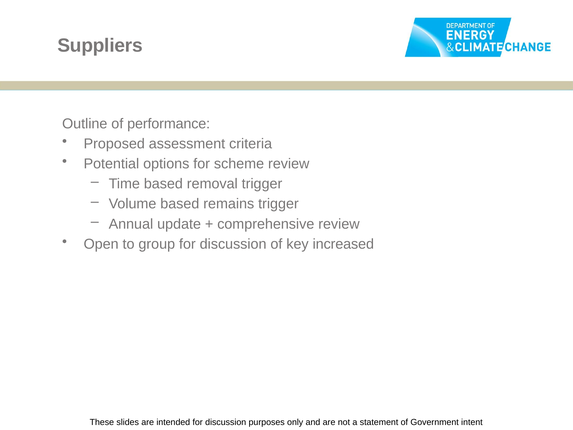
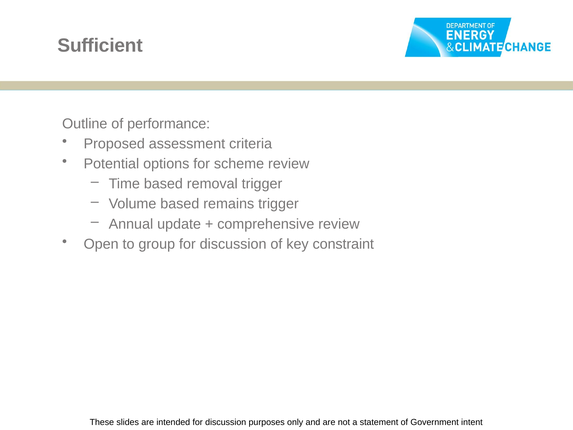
Suppliers: Suppliers -> Sufficient (100, 46)
increased: increased -> constraint (343, 244)
